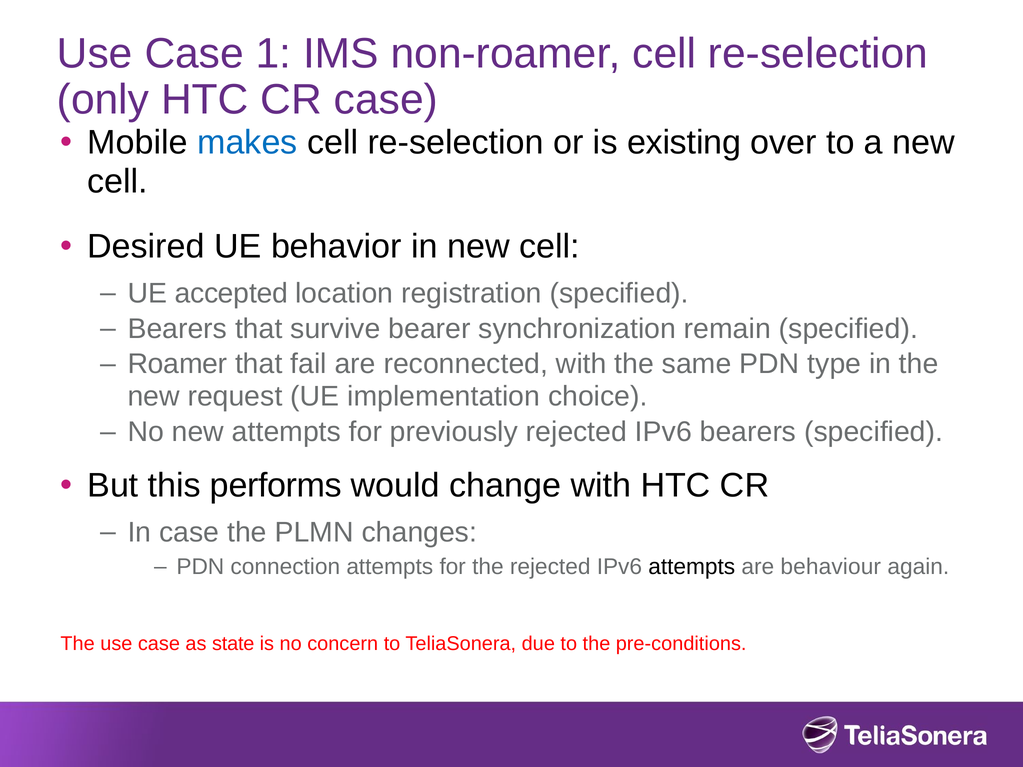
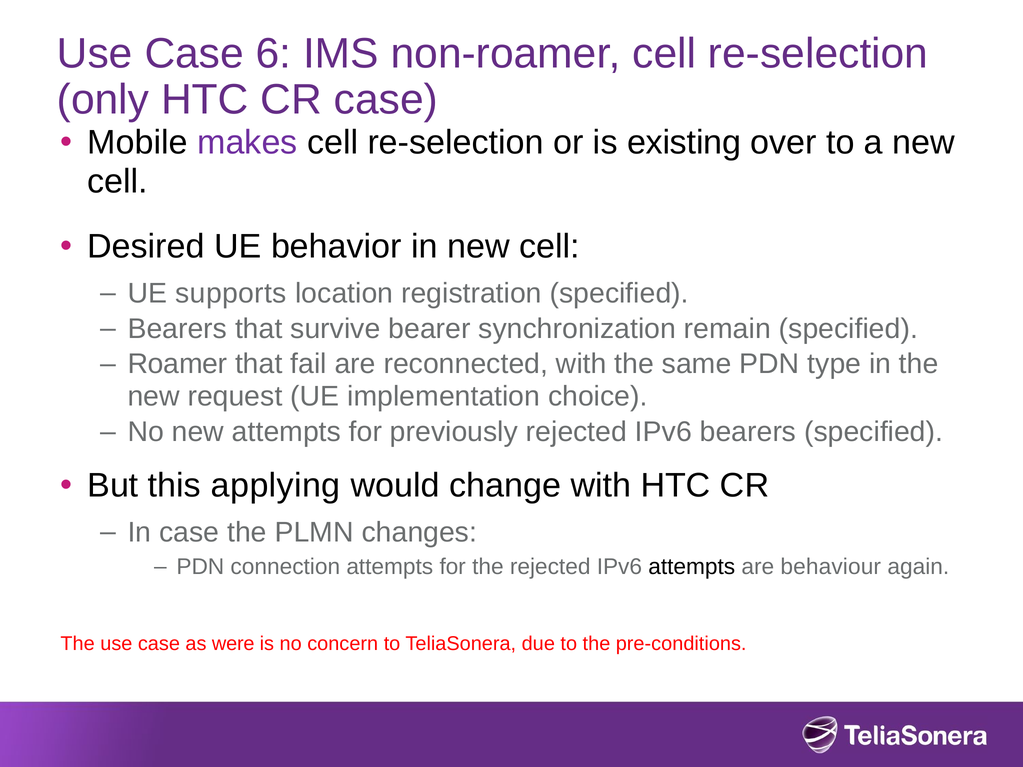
1: 1 -> 6 (274, 54)
makes colour: blue -> purple (247, 143)
accepted: accepted -> supports (231, 293)
performs: performs -> applying (276, 486)
state: state -> were (233, 644)
